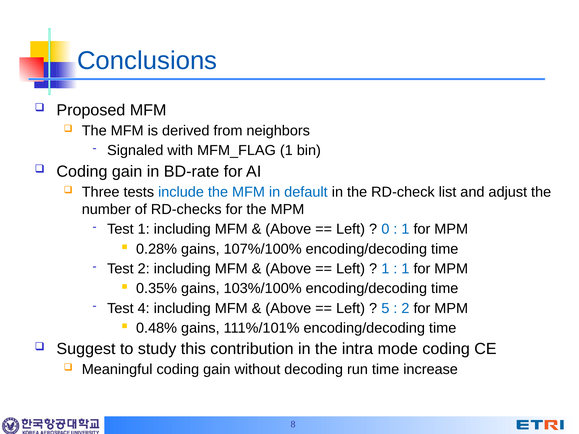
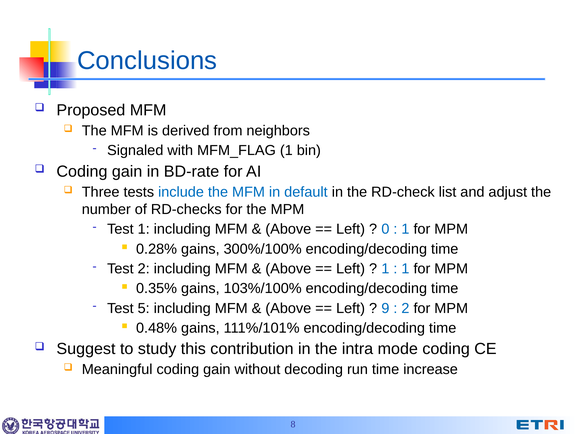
107%/100%: 107%/100% -> 300%/100% (263, 249)
4: 4 -> 5 (144, 308)
5: 5 -> 9 (385, 308)
